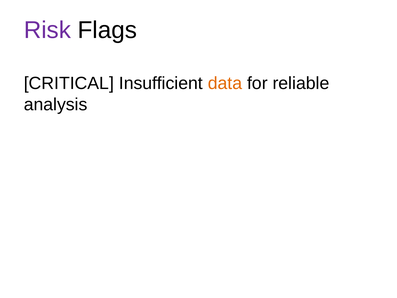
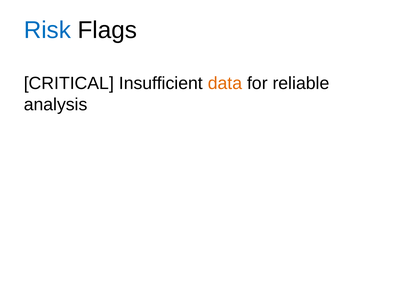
Risk colour: purple -> blue (47, 30)
